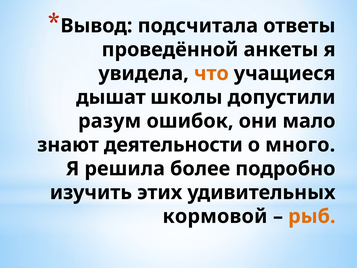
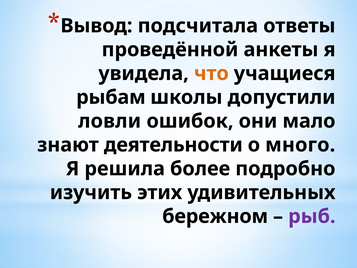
дышат: дышат -> рыбам (111, 97)
разум: разум -> ловли (110, 121)
кормовой: кормовой -> бережном (215, 216)
рыб colour: orange -> purple (312, 216)
